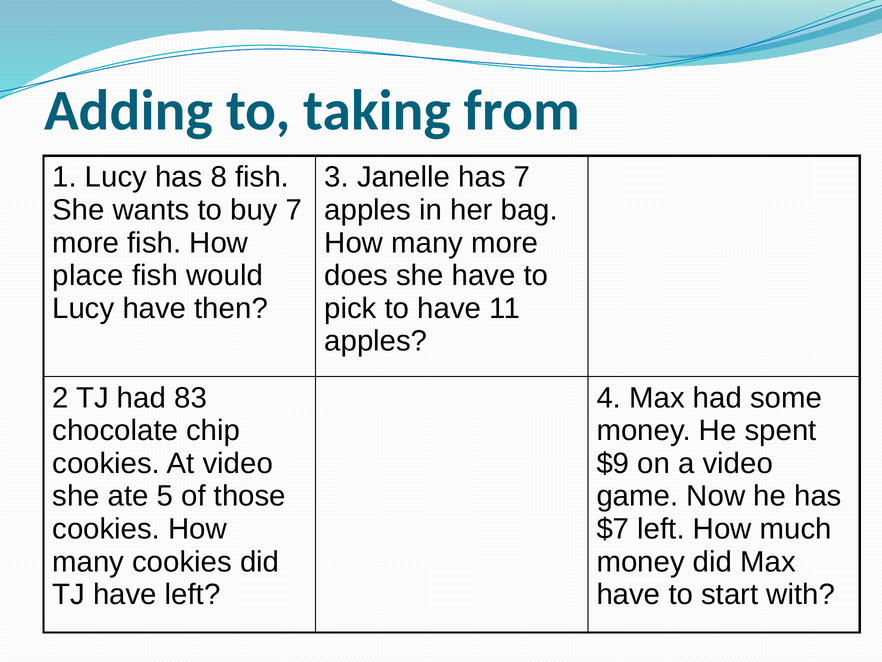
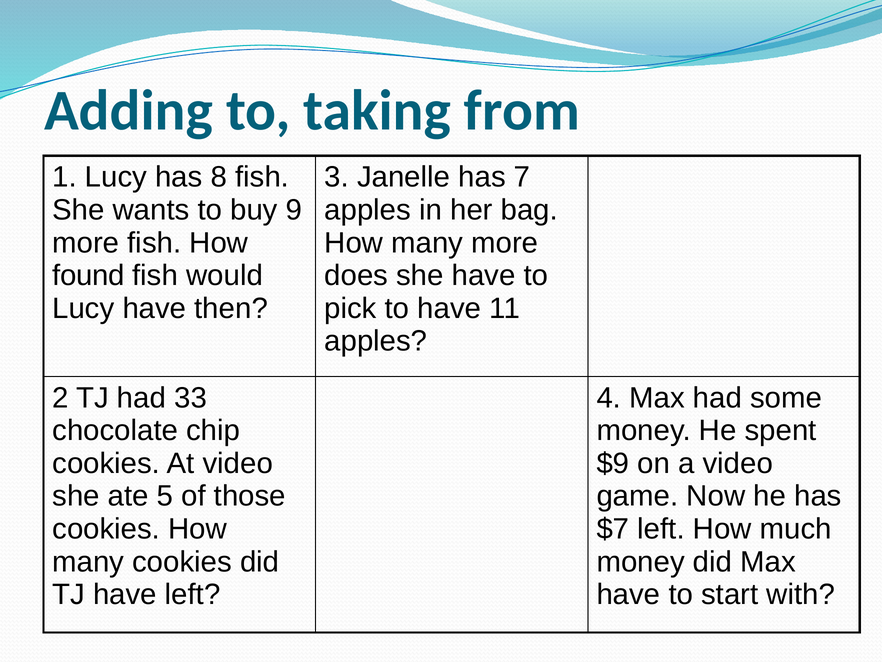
buy 7: 7 -> 9 (294, 210)
place: place -> found (88, 275)
83: 83 -> 33 (191, 398)
